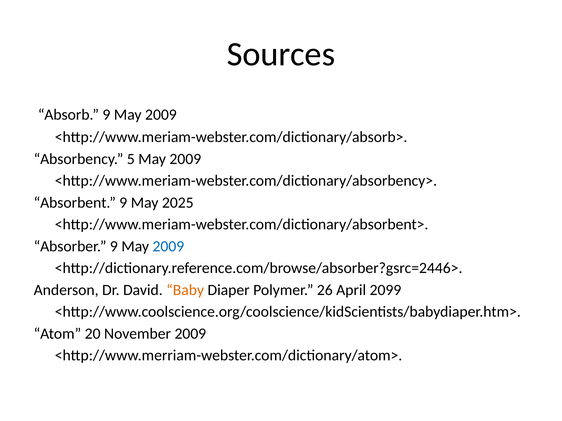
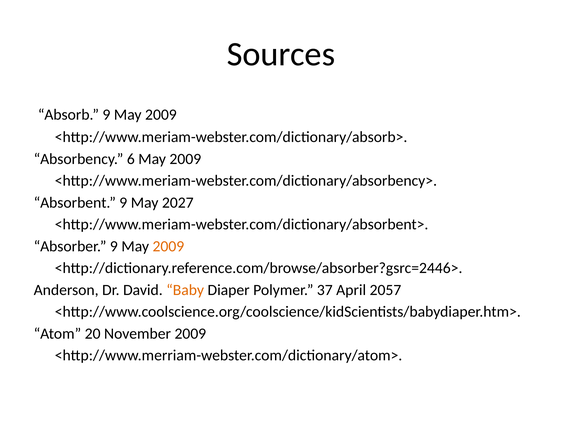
5: 5 -> 6 (131, 159)
2025: 2025 -> 2027 (178, 203)
2009 colour: blue -> orange (168, 247)
26: 26 -> 37 (325, 290)
2099: 2099 -> 2057 (385, 290)
